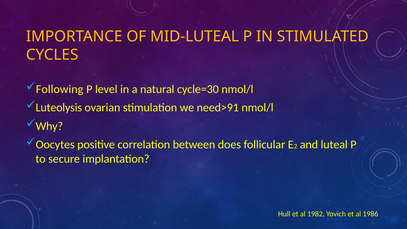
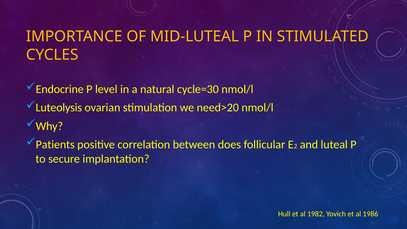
Following: Following -> Endocrine (60, 89)
need>91: need>91 -> need>20 (218, 108)
Oocytes: Oocytes -> Patients (55, 145)
